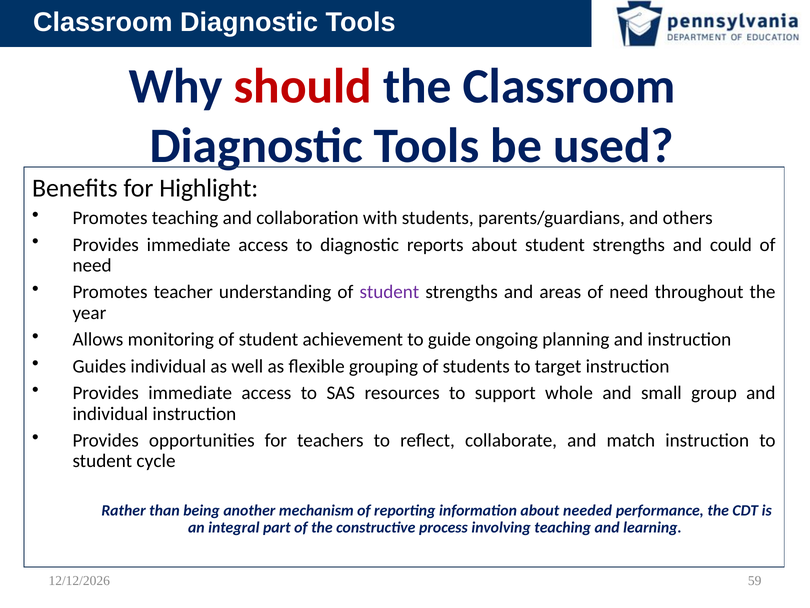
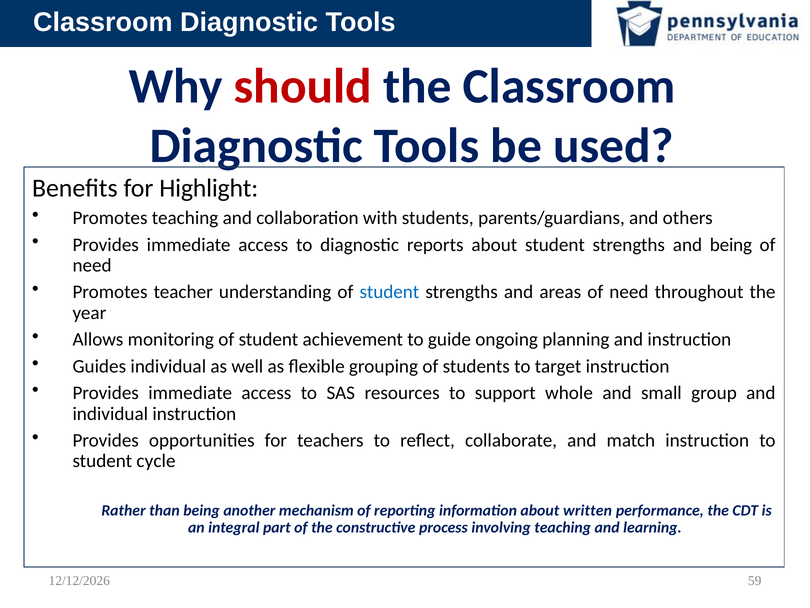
and could: could -> being (731, 244)
student colour: purple -> blue (389, 292)
needed: needed -> written (588, 510)
